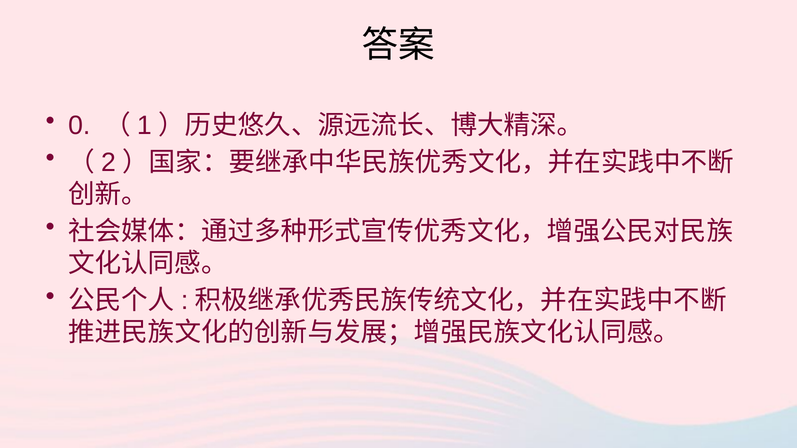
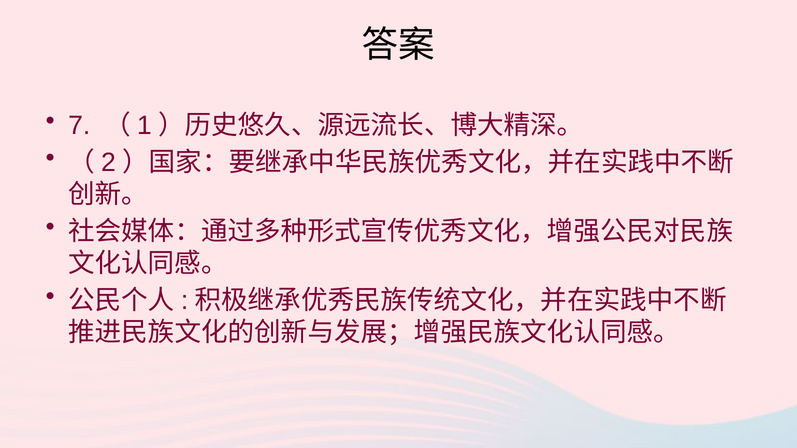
0: 0 -> 7 (79, 125)
